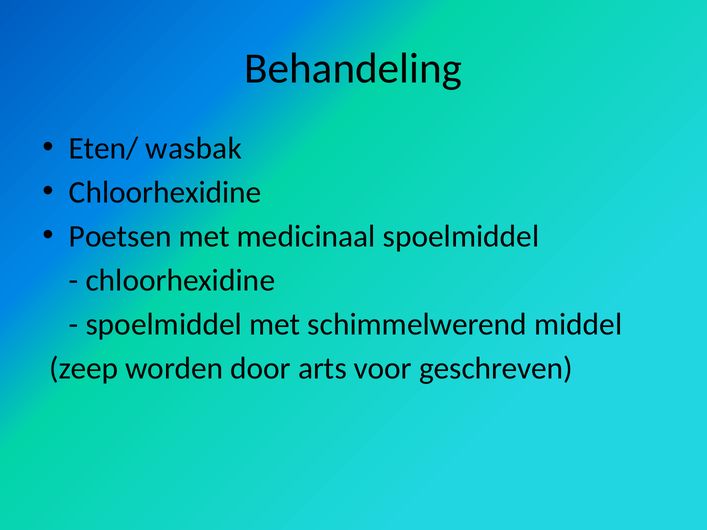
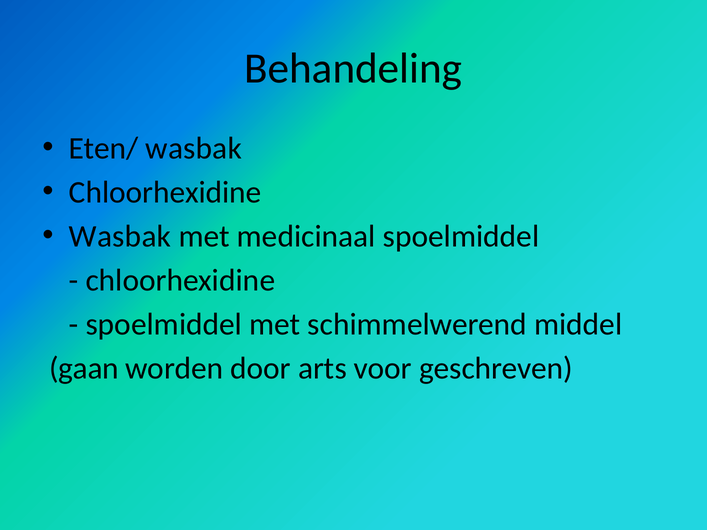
Poetsen: Poetsen -> Wasbak (120, 236)
zeep: zeep -> gaan (84, 368)
